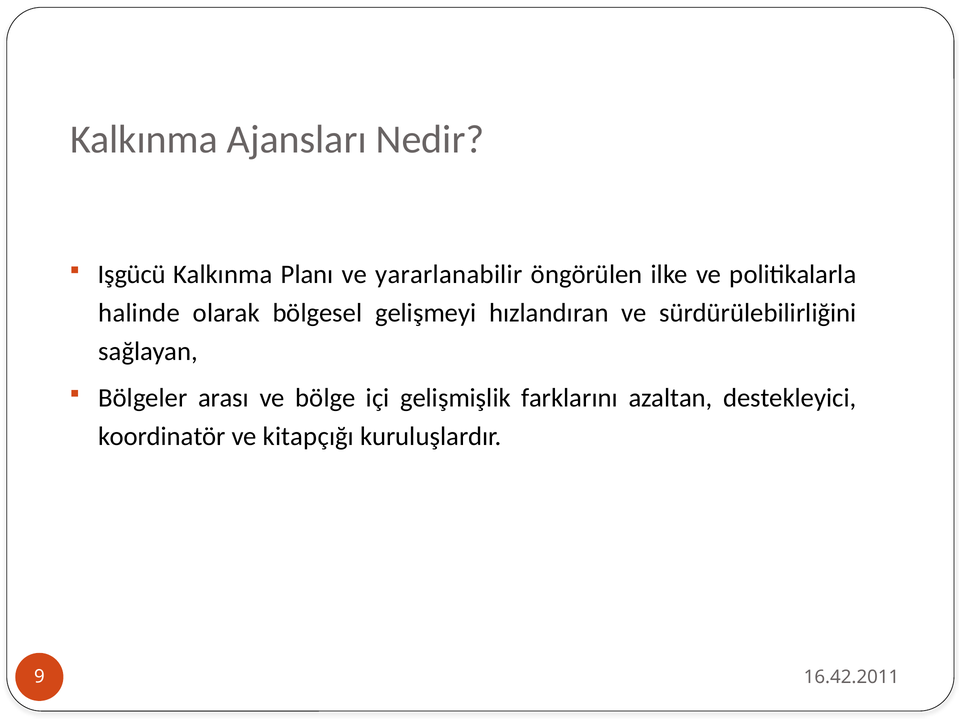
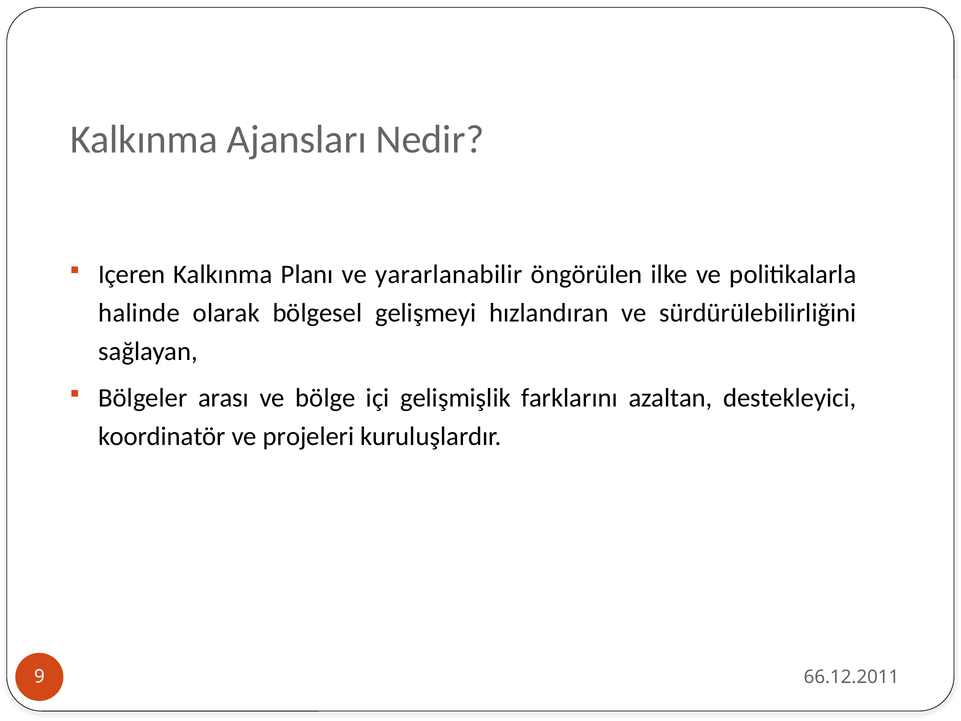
Işgücü: Işgücü -> Içeren (132, 274)
kitapçığı: kitapçığı -> projeleri (309, 436)
16.42.2011: 16.42.2011 -> 66.12.2011 (851, 677)
